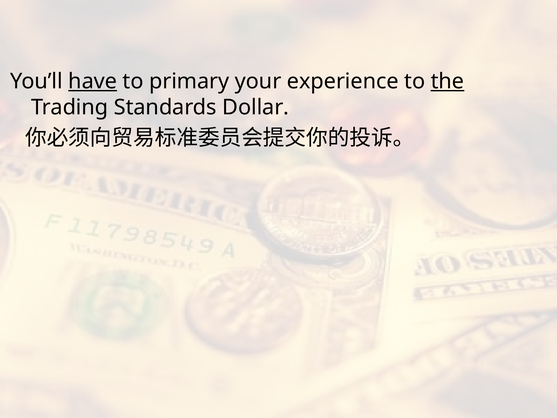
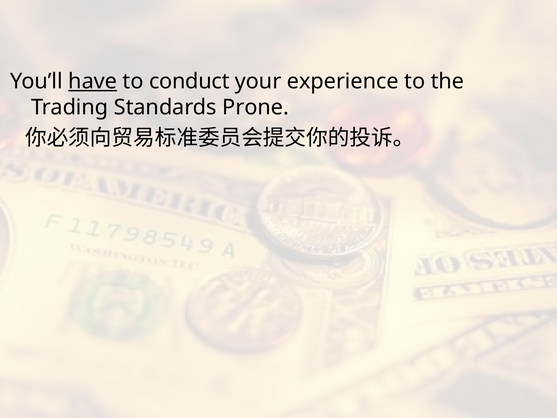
primary: primary -> conduct (189, 81)
the underline: present -> none (448, 81)
Dollar: Dollar -> Prone (256, 107)
